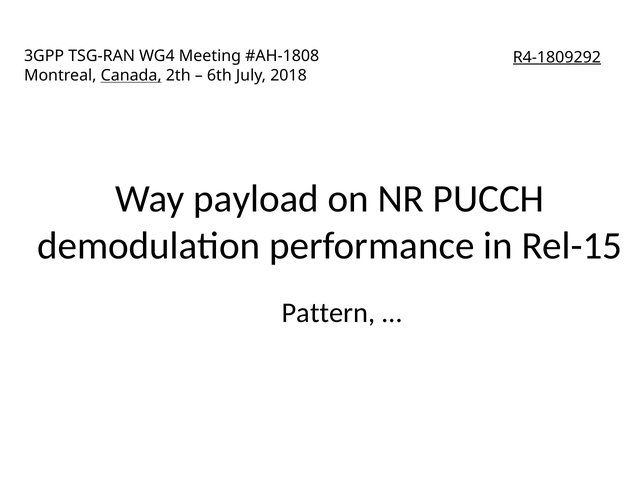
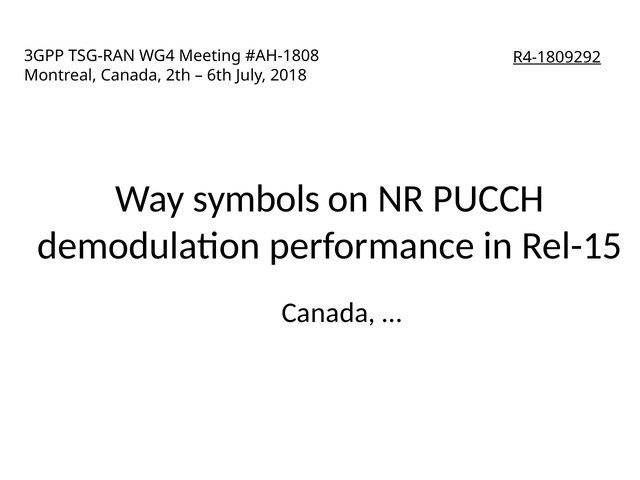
Canada underline: present -> none (131, 75)
payload: payload -> symbols (256, 199)
Pattern: Pattern -> Canada (329, 313)
